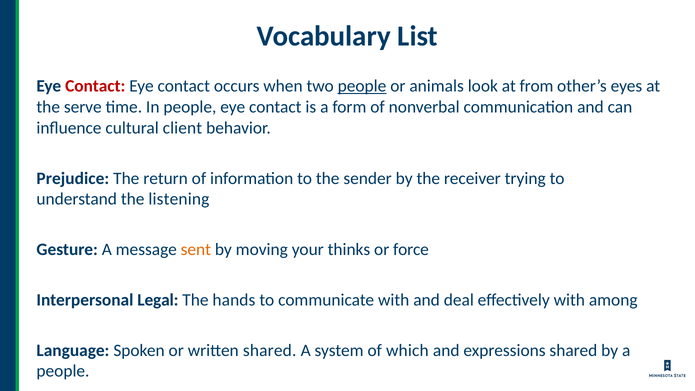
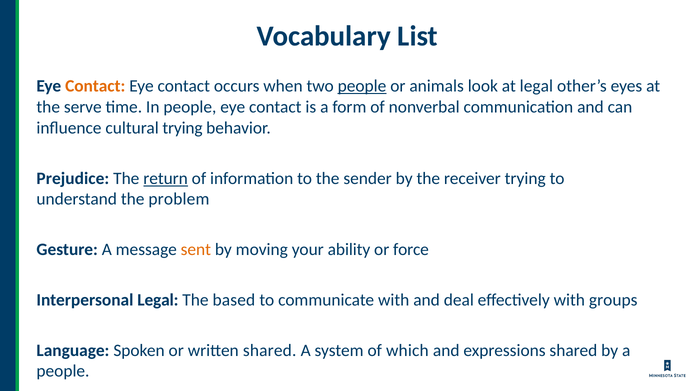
Contact colour: red -> orange (95, 86)
at from: from -> legal (536, 86)
cultural client: client -> trying (183, 128)
return underline: none -> present (166, 178)
listening: listening -> problem (179, 199)
thinks: thinks -> ability (349, 250)
hands: hands -> based (234, 300)
among: among -> groups (613, 300)
